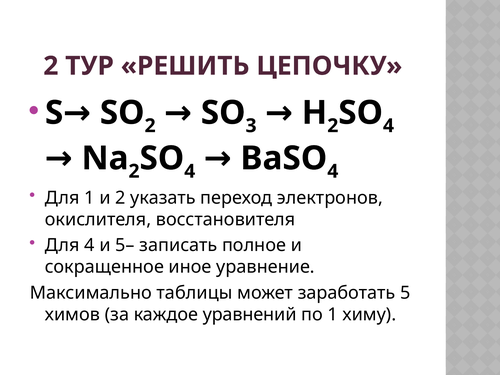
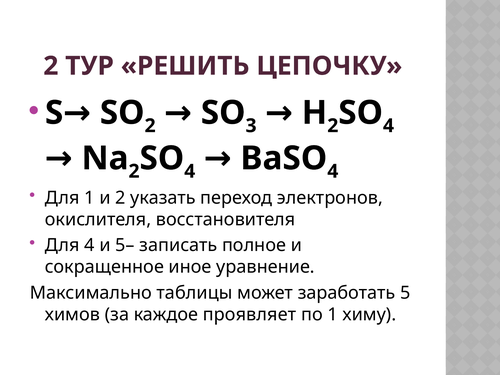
уравнений: уравнений -> проявляет (250, 314)
